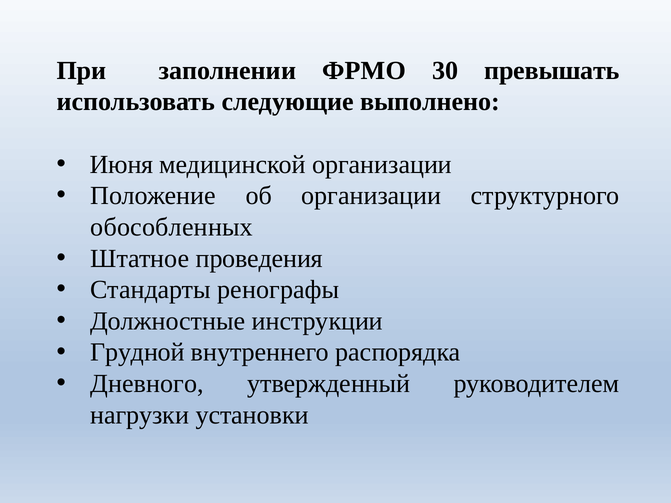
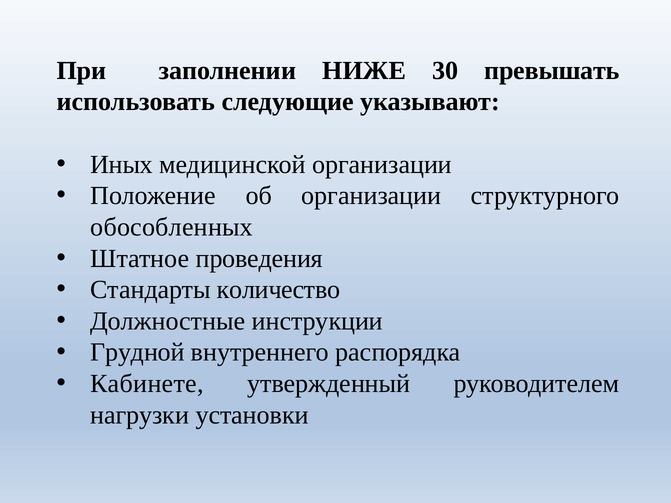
ФРМО: ФРМО -> НИЖЕ (364, 71)
выполнено: выполнено -> указывают (430, 102)
Июня: Июня -> Иных (122, 165)
ренографы: ренографы -> количество (279, 290)
Дневного: Дневного -> Кабинете (147, 384)
